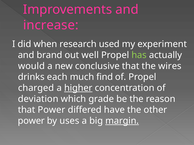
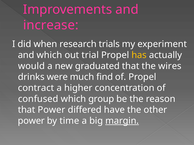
used: used -> trials (109, 44)
and brand: brand -> which (49, 55)
well: well -> trial (90, 55)
has colour: light green -> yellow (139, 55)
conclusive: conclusive -> graduated (97, 66)
each: each -> were (57, 77)
charged: charged -> contract (36, 88)
higher underline: present -> none (78, 88)
deviation: deviation -> confused (38, 99)
grade: grade -> group (101, 99)
uses: uses -> time (69, 121)
